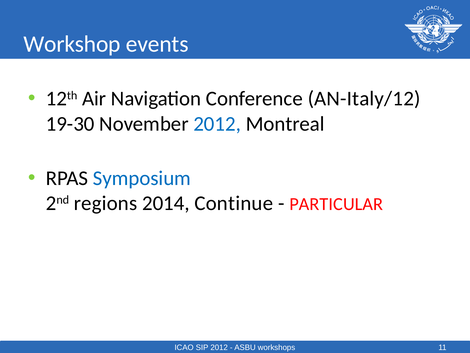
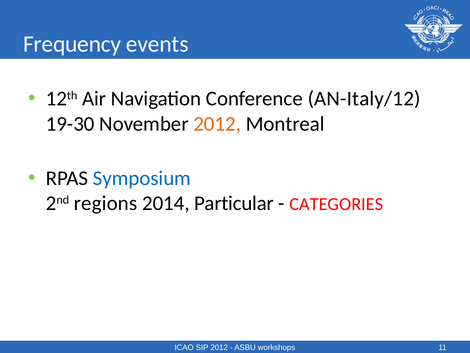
Workshop: Workshop -> Frequency (72, 44)
2012 colour: blue -> orange (217, 124)
Continue: Continue -> Particular (234, 203)
PARTICULAR: PARTICULAR -> CATEGORIES (336, 204)
